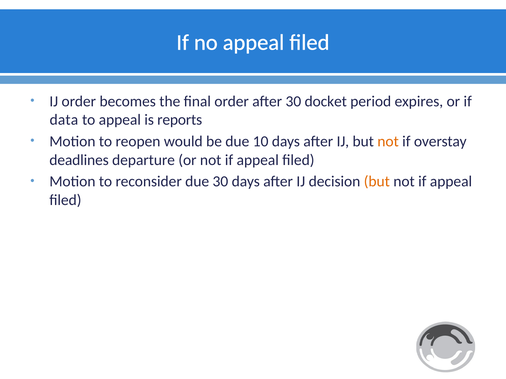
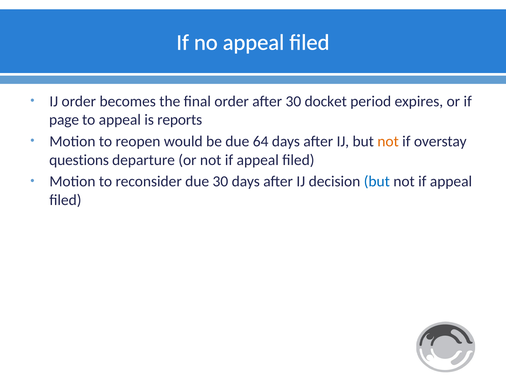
data: data -> page (64, 120)
10: 10 -> 64 (261, 142)
deadlines: deadlines -> questions (79, 160)
but colour: orange -> blue (377, 182)
